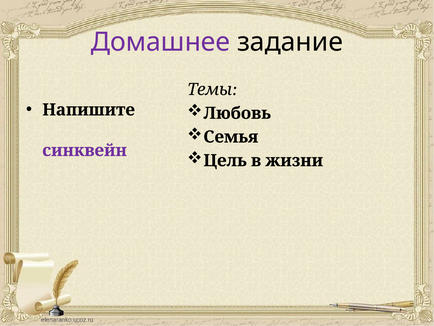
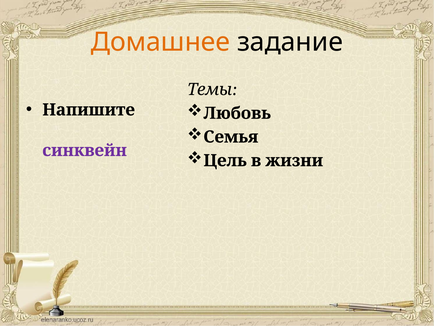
Домашнее colour: purple -> orange (160, 42)
